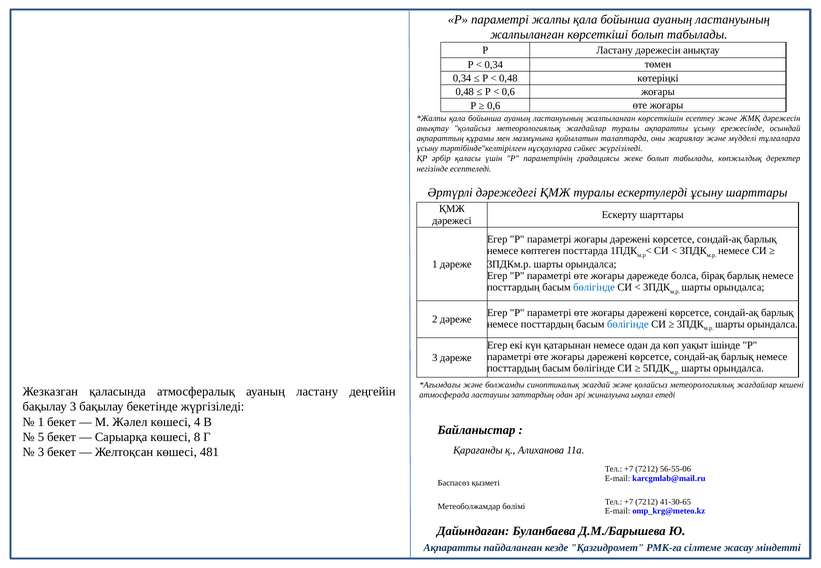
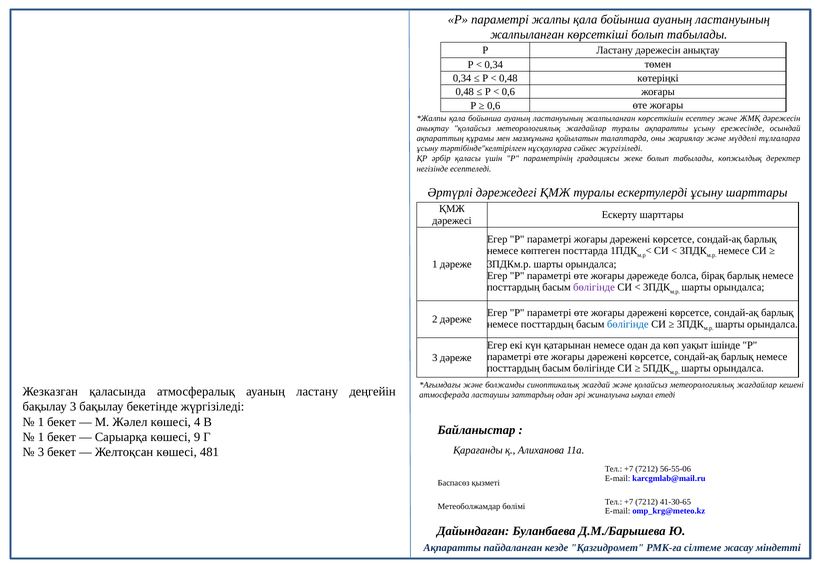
бөлігінде colour: blue -> purple (594, 288)
5: 5 -> 1 (41, 437)
8: 8 -> 9 (197, 437)
